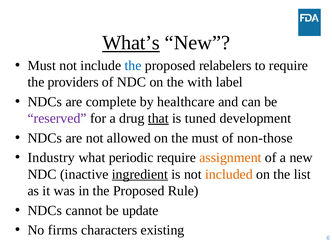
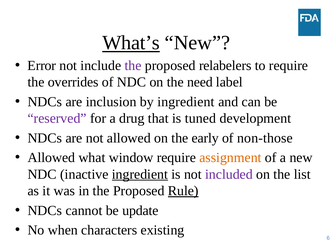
Must: Must -> Error (42, 65)
the colour: blue -> purple (133, 65)
providers: providers -> overrides (73, 82)
with: with -> need (200, 82)
complete: complete -> inclusion (111, 102)
by healthcare: healthcare -> ingredient (186, 102)
that underline: present -> none (158, 118)
the must: must -> early (205, 138)
Industry: Industry -> Allowed (51, 158)
periodic: periodic -> window (131, 158)
included colour: orange -> purple (229, 174)
Rule underline: none -> present (183, 191)
firms: firms -> when (63, 230)
